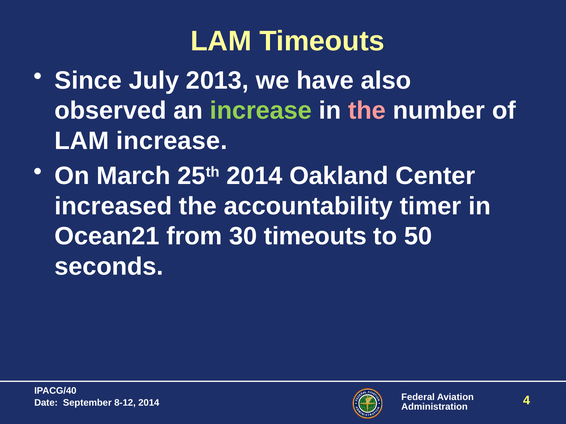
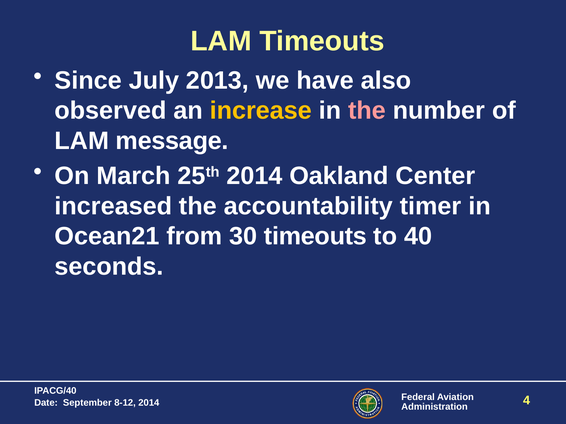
increase colour: light green -> yellow (261, 111)
LAM increase: increase -> message (172, 141)
50: 50 -> 40 (418, 237)
